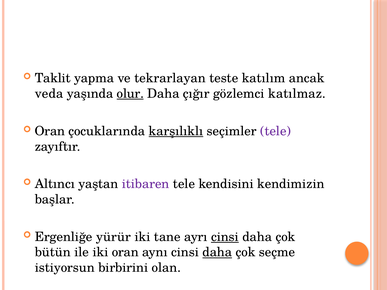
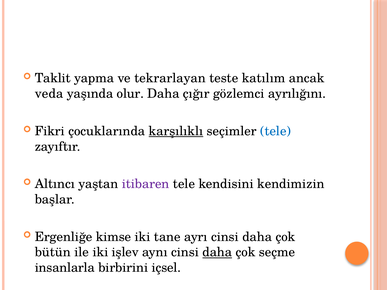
olur underline: present -> none (130, 94)
katılmaz: katılmaz -> ayrılığını (297, 94)
Oran: Oran -> Fikri (50, 131)
tele colour: purple -> blue (276, 131)
yürür: yürür -> kimse (114, 237)
cinsi underline: present -> none (225, 237)
iki oran: oran -> işlev (125, 252)
istiyorsun: istiyorsun -> insanlarla (65, 268)
olan: olan -> içsel (166, 268)
